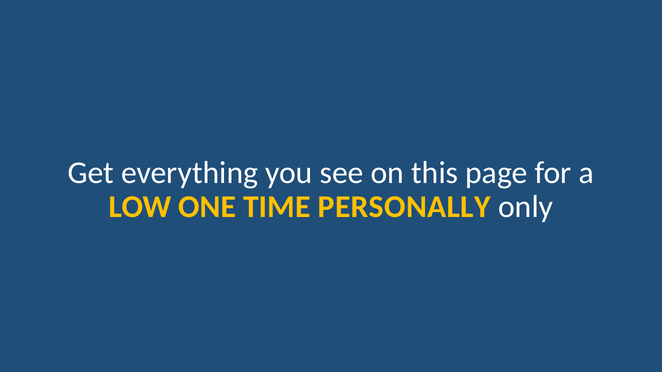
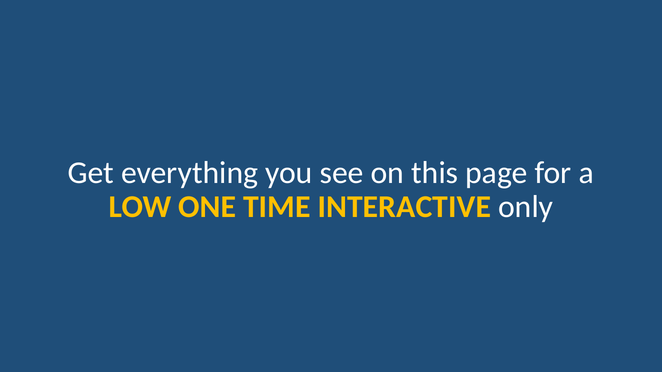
PERSONALLY: PERSONALLY -> INTERACTIVE (404, 207)
